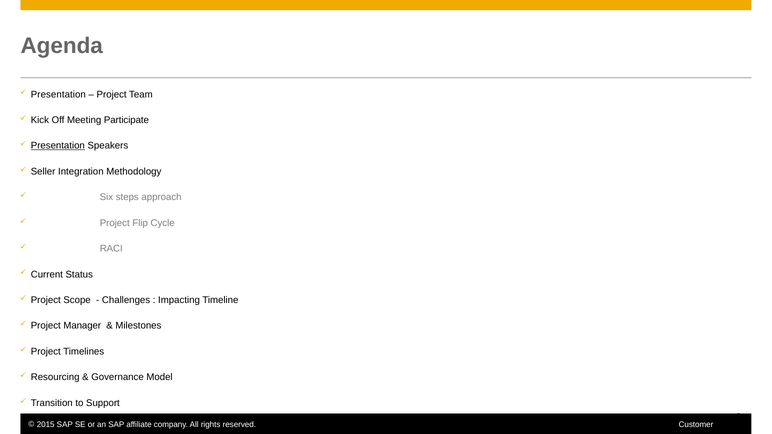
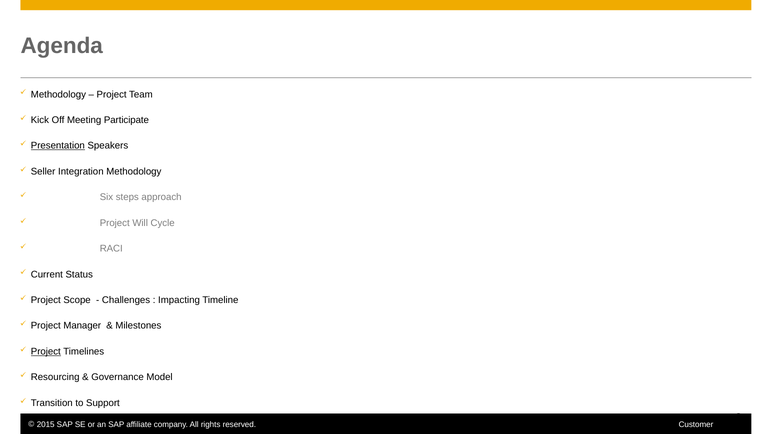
Presentation: Presentation -> Methodology (58, 94)
Flip: Flip -> Will (140, 223)
Project underline: none -> present (46, 352)
